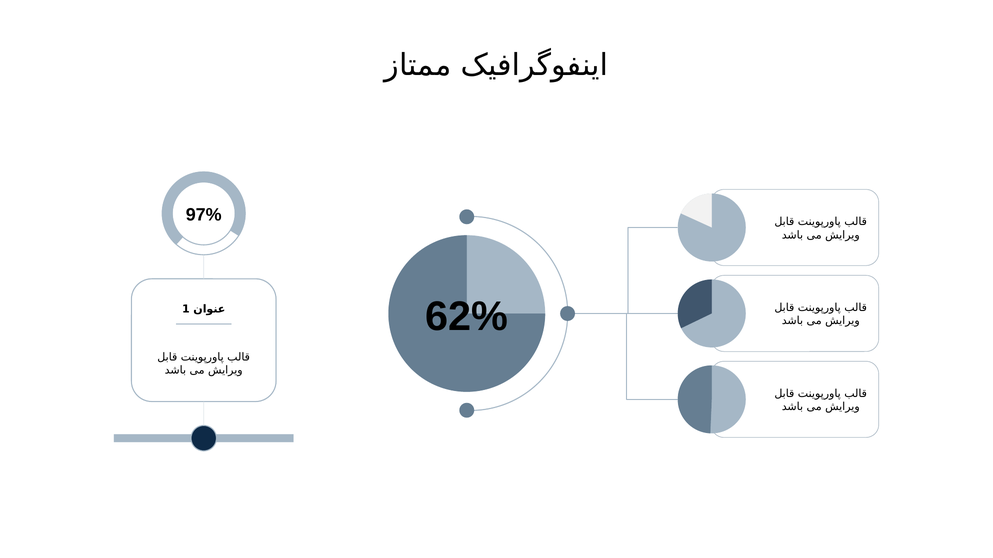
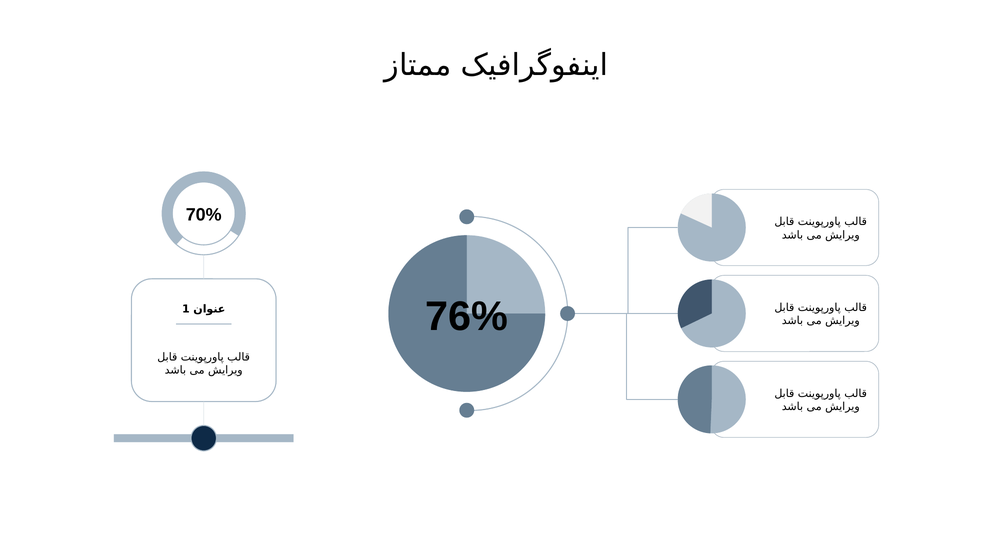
97%: 97% -> 70% (204, 215)
62%: 62% -> 76% (467, 317)
